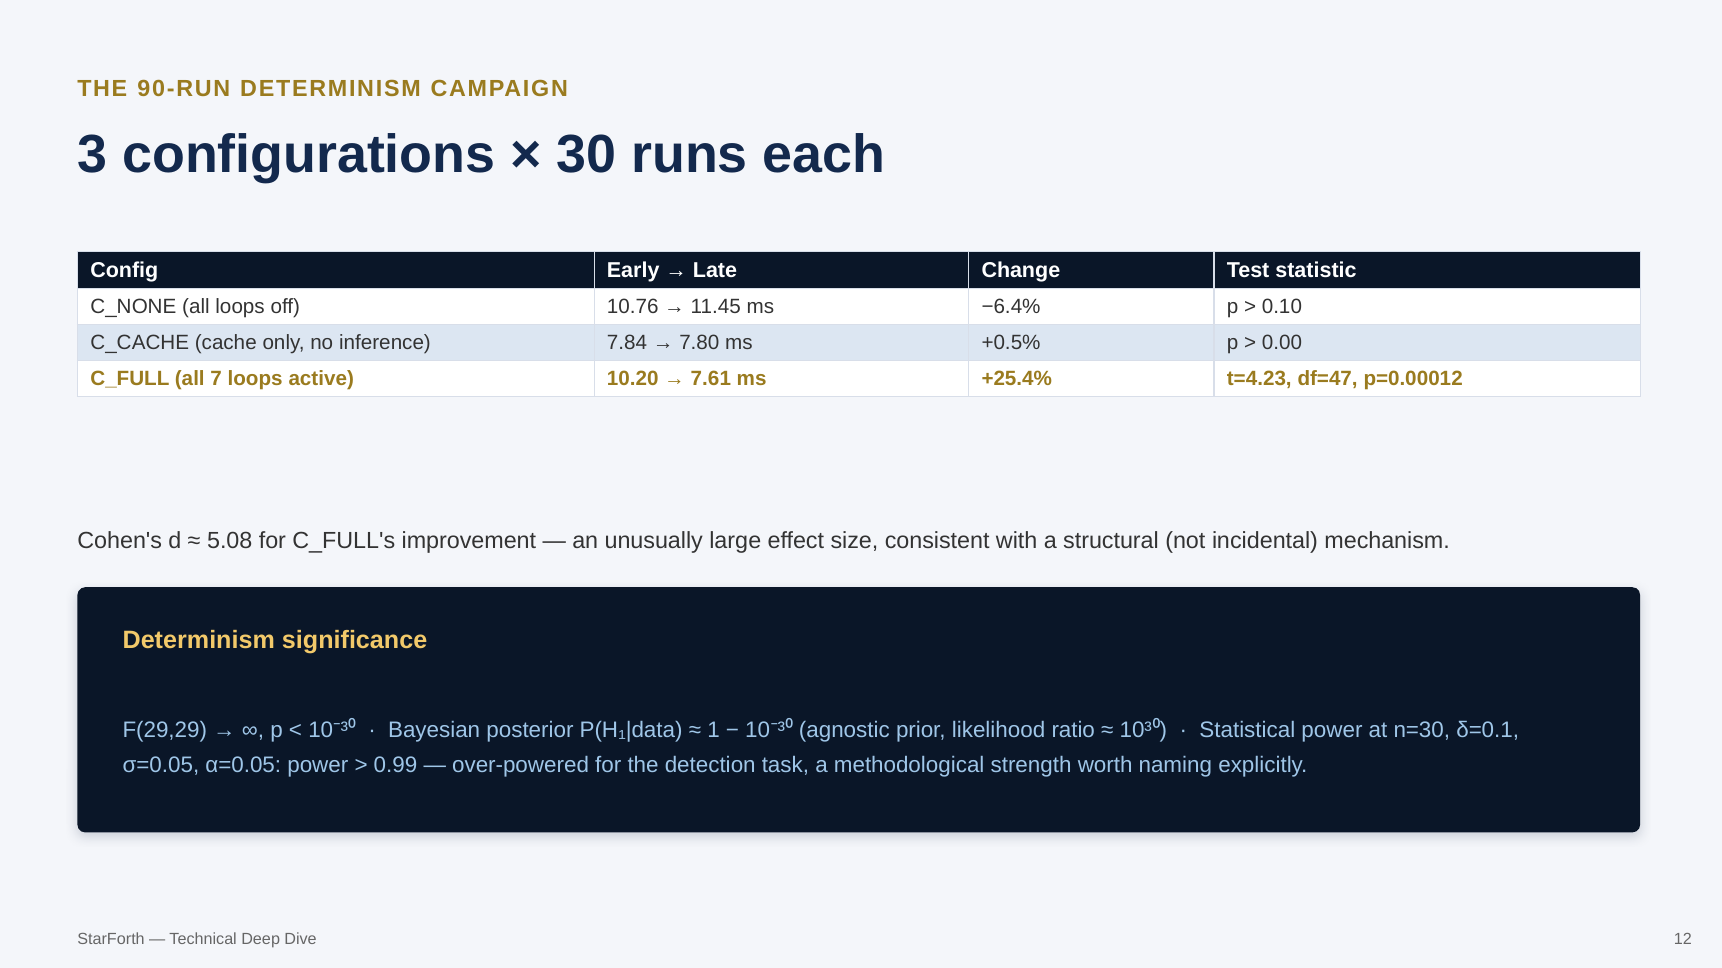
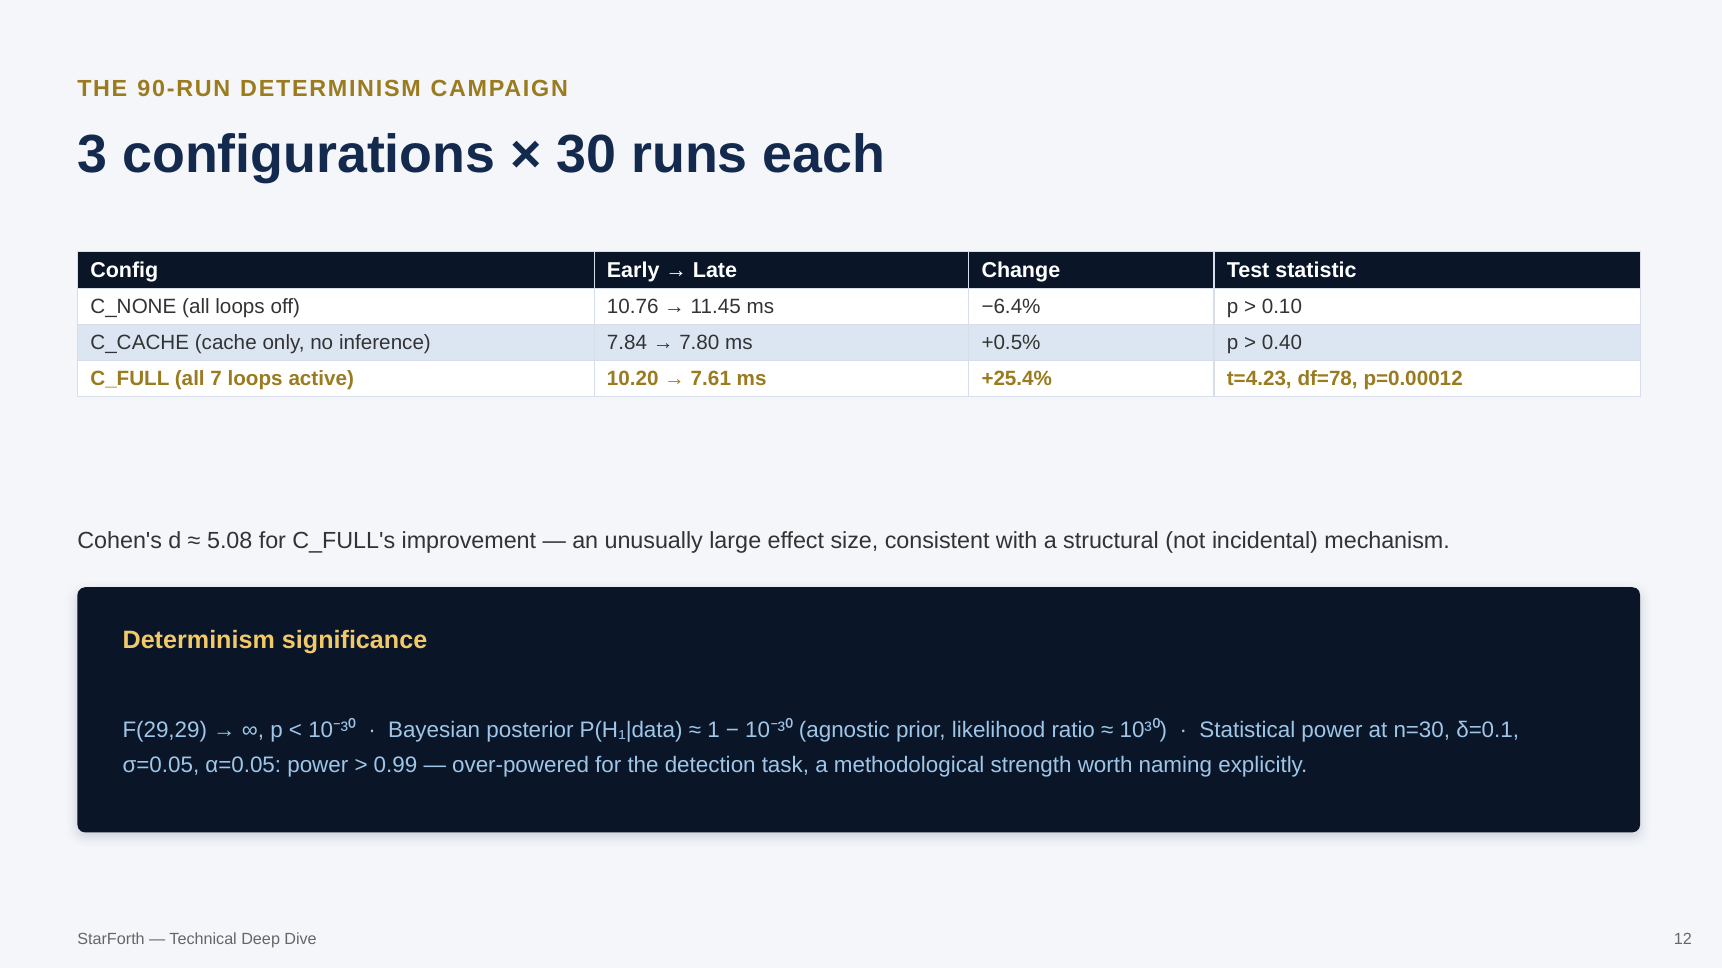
0.00: 0.00 -> 0.40 (1282, 343)
df=47: df=47 -> df=78 (1328, 379)
